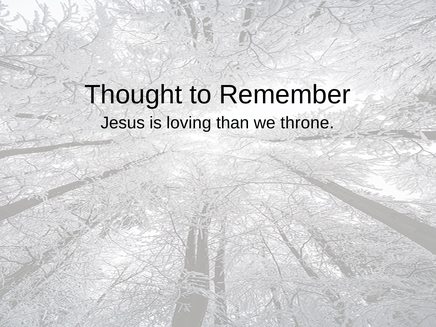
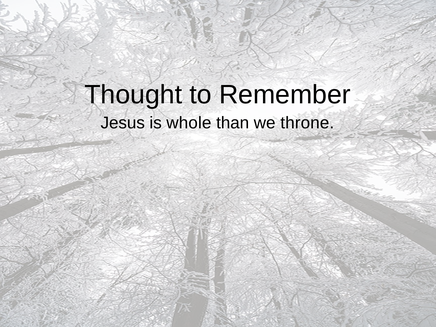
loving: loving -> whole (189, 123)
